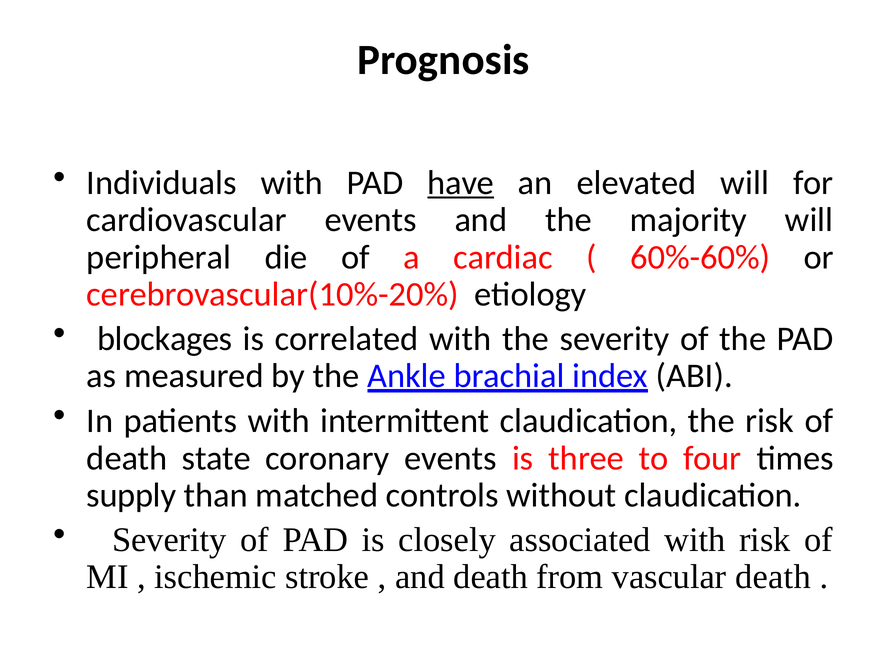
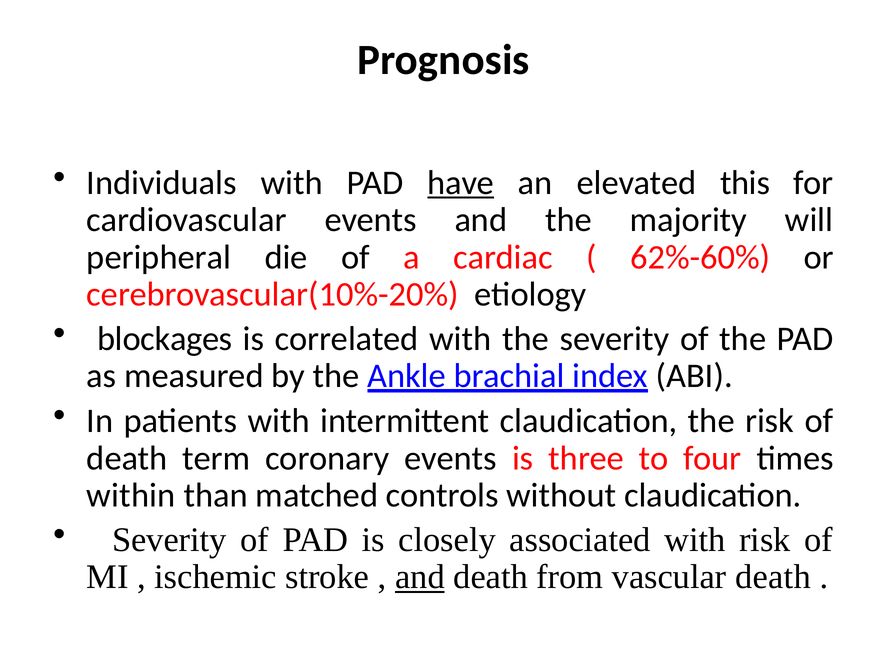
elevated will: will -> this (745, 183)
60%-60%: 60%-60% -> 62%-60% (700, 257)
state: state -> term (216, 458)
supply: supply -> within (131, 496)
and underline: none -> present (420, 577)
